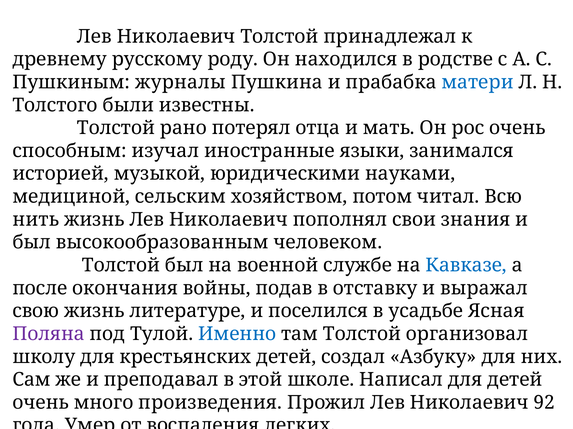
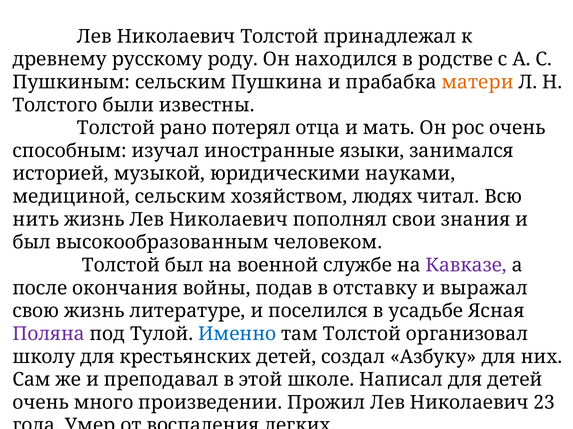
Пушкиным журналы: журналы -> сельским (181, 82)
матери colour: blue -> orange (478, 82)
потом: потом -> людях (382, 197)
Кавказе colour: blue -> purple (466, 266)
произведения: произведения -> произведении (210, 403)
92: 92 -> 23 (544, 403)
